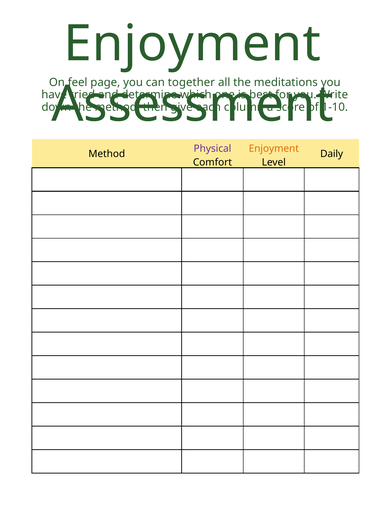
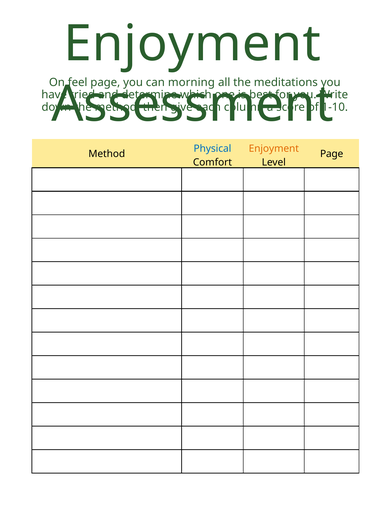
together: together -> morning (191, 82)
Physical colour: purple -> blue (212, 149)
Daily: Daily -> Page (332, 154)
